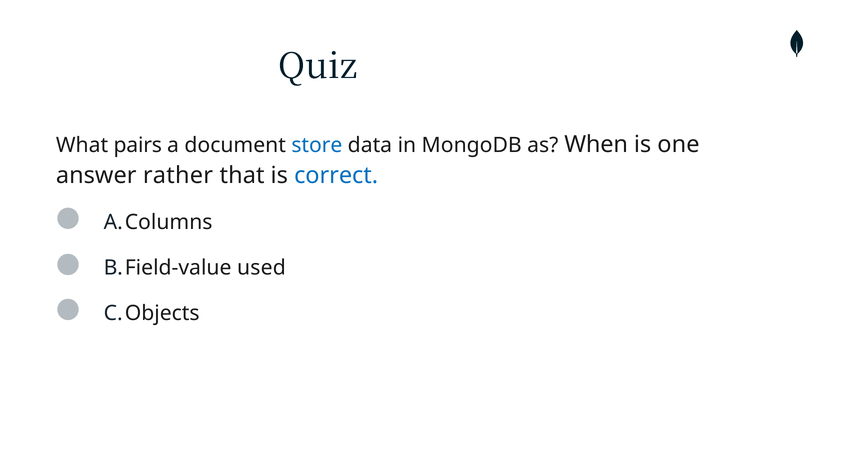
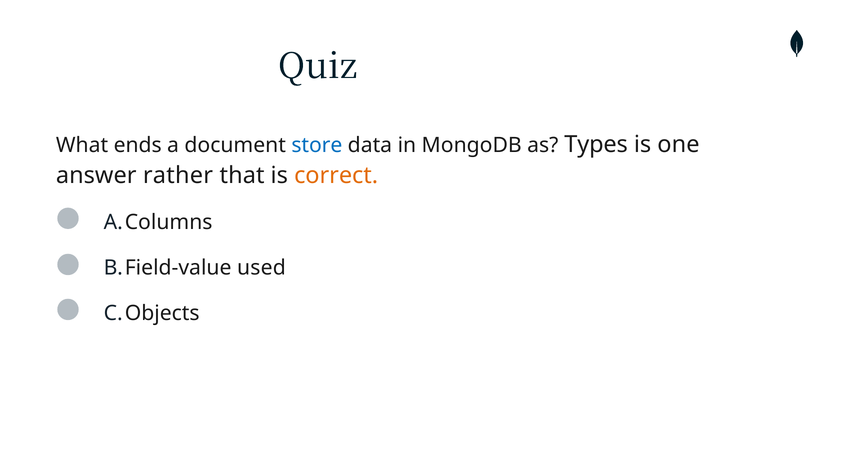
pairs: pairs -> ends (138, 145)
When: When -> Types (596, 145)
correct colour: blue -> orange (336, 176)
